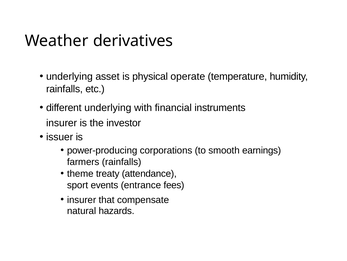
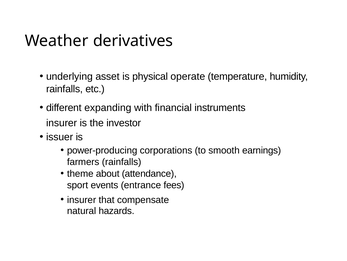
different underlying: underlying -> expanding (108, 108)
treaty: treaty -> about (108, 173)
